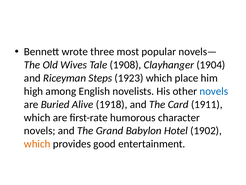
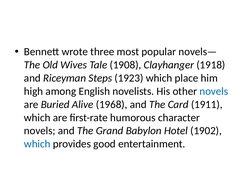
1904: 1904 -> 1918 (211, 65)
1918: 1918 -> 1968 (112, 104)
which colour: orange -> blue (37, 144)
